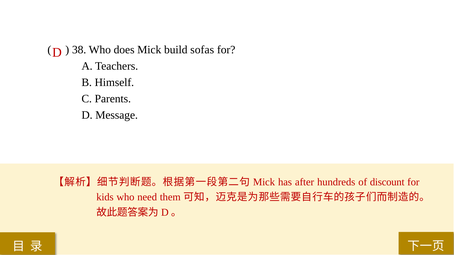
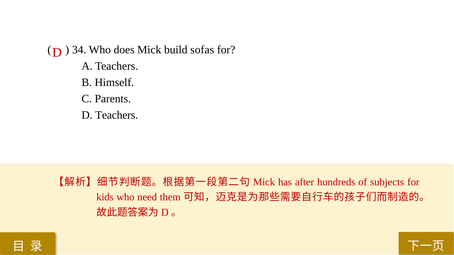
38: 38 -> 34 (79, 50)
D Message: Message -> Teachers (117, 115)
discount: discount -> subjects (387, 182)
